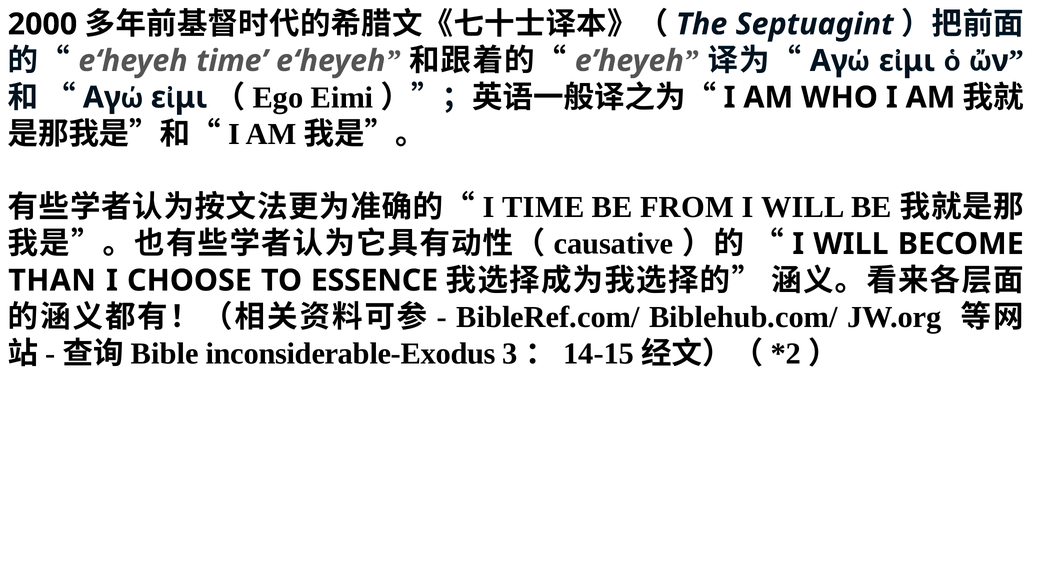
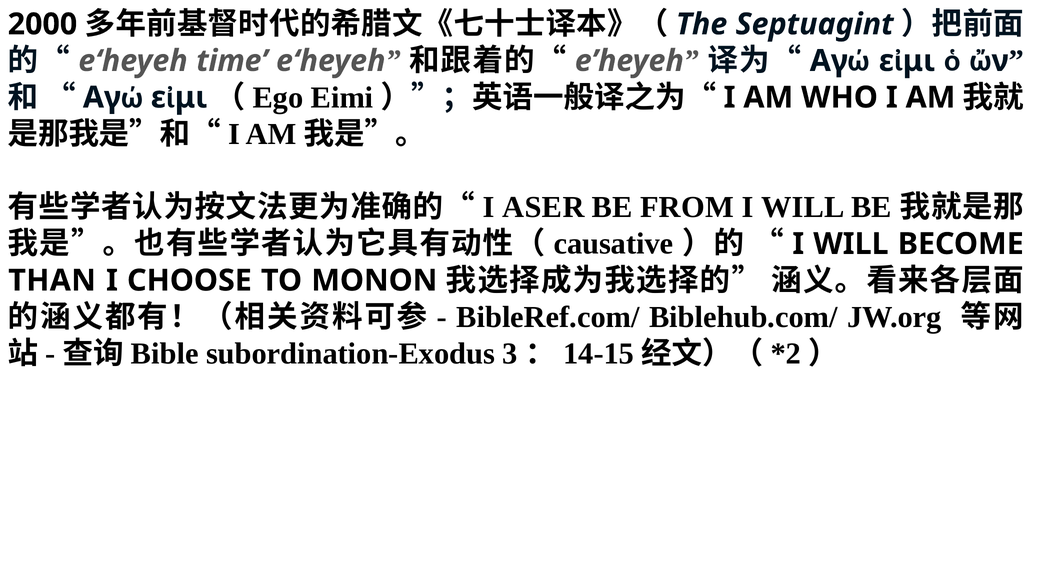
I TIME: TIME -> ASER (543, 207)
ESSENCE: ESSENCE -> MONON (374, 280)
inconsiderable-Exodus: inconsiderable-Exodus -> subordination-Exodus (351, 354)
